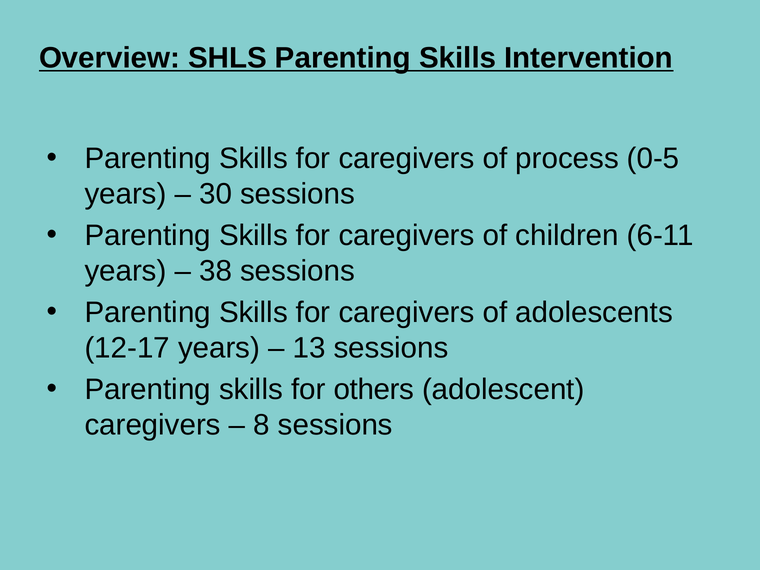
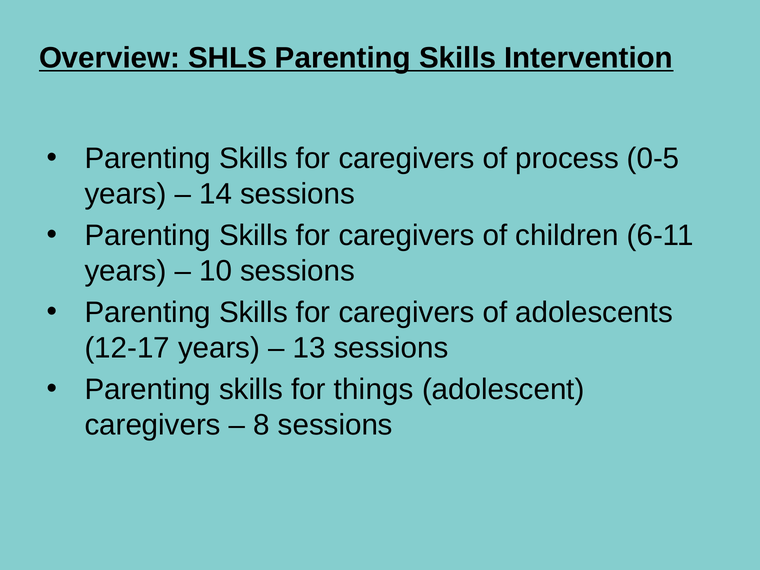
30: 30 -> 14 (216, 194)
38: 38 -> 10 (216, 271)
others: others -> things (374, 389)
